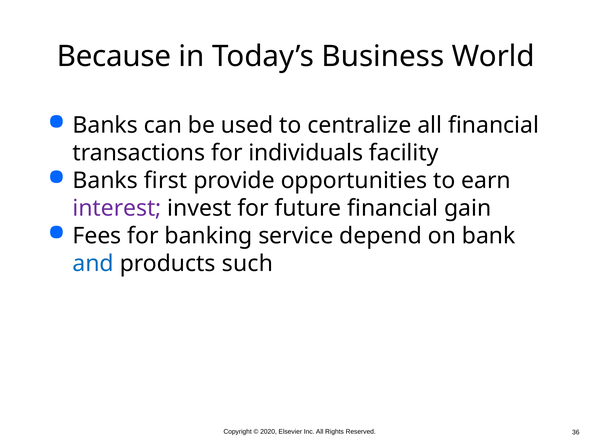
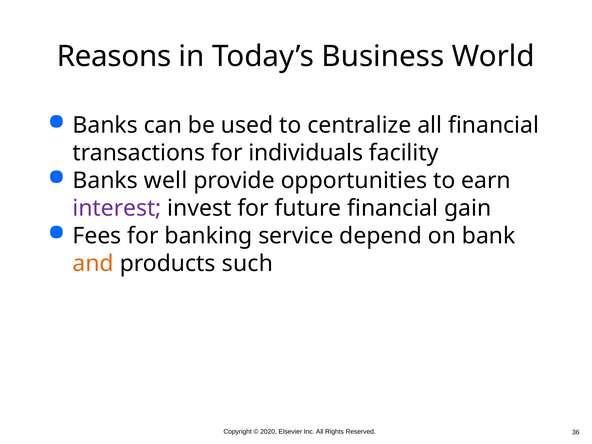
Because: Because -> Reasons (114, 56)
first: first -> well (166, 181)
and colour: blue -> orange (93, 263)
